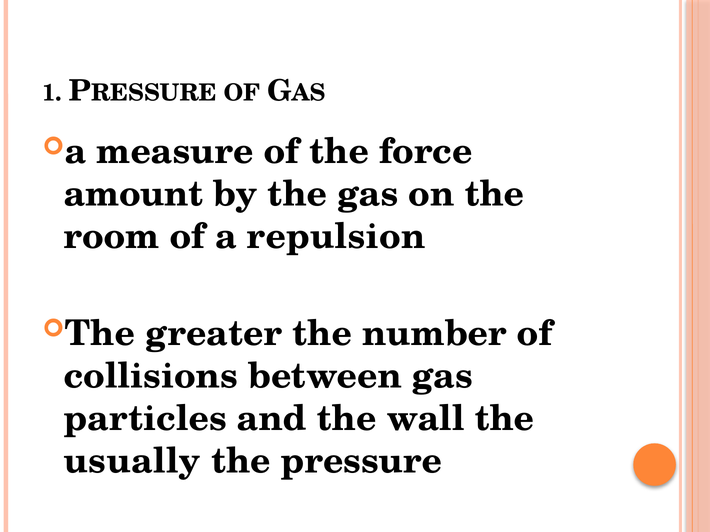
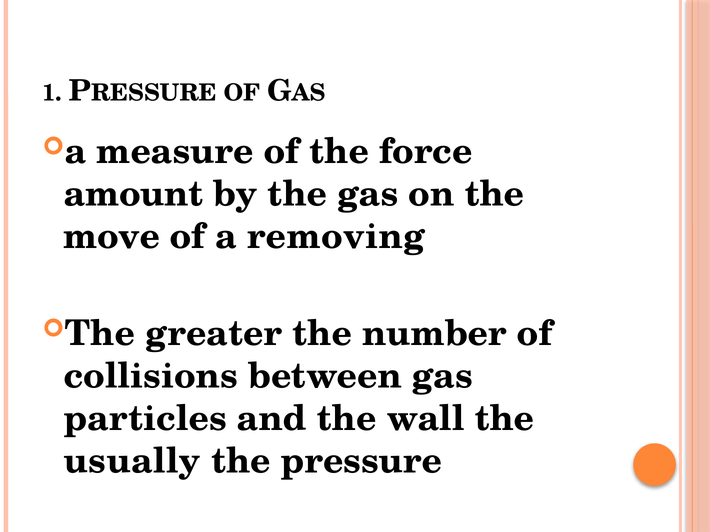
room: room -> move (112, 237)
repulsion: repulsion -> removing (336, 237)
